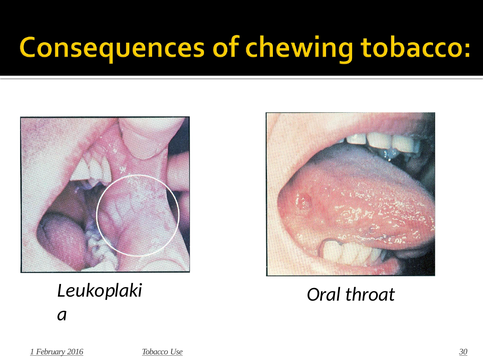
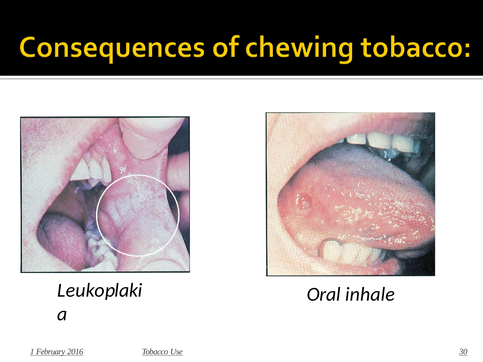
throat: throat -> inhale (370, 294)
